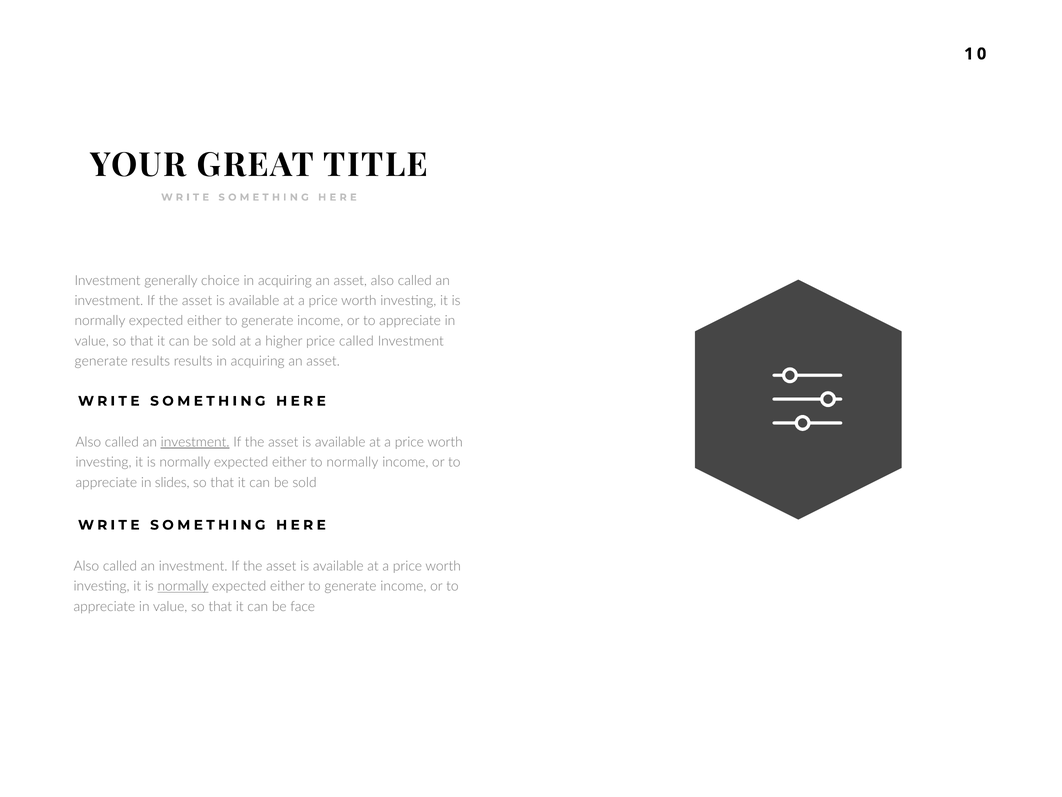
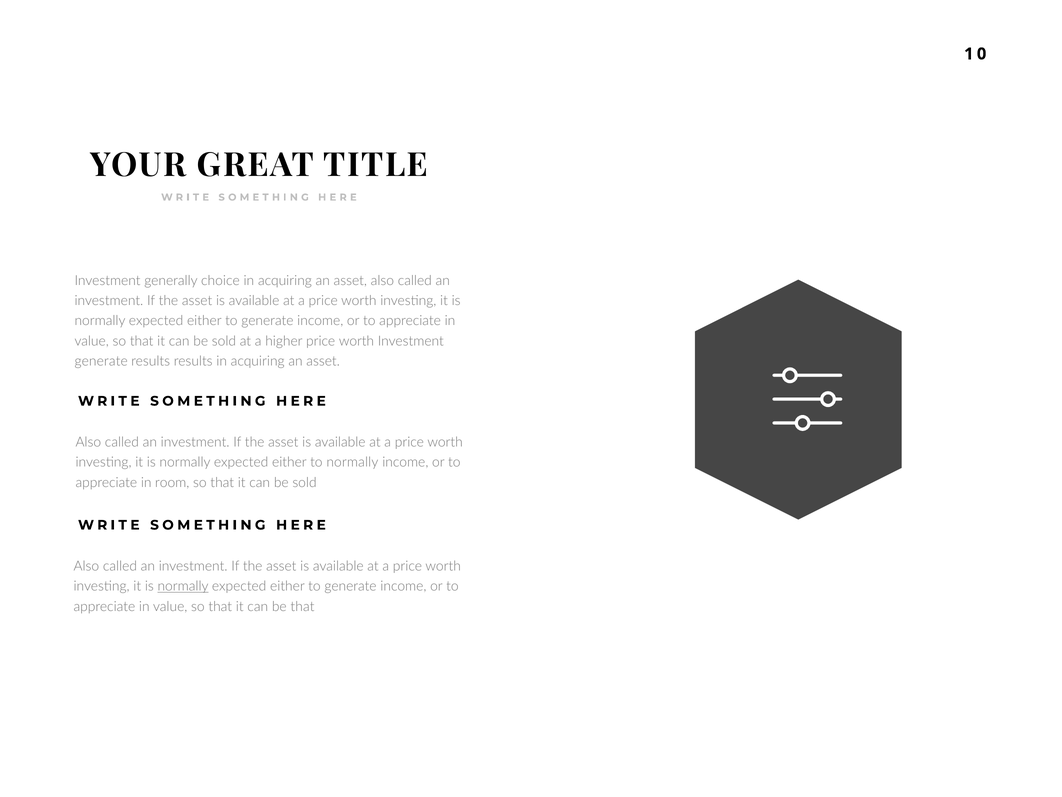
higher price called: called -> worth (357, 341)
investment underline: present -> none (195, 442)
slides: slides -> room (172, 482)
be face: face -> that (302, 606)
